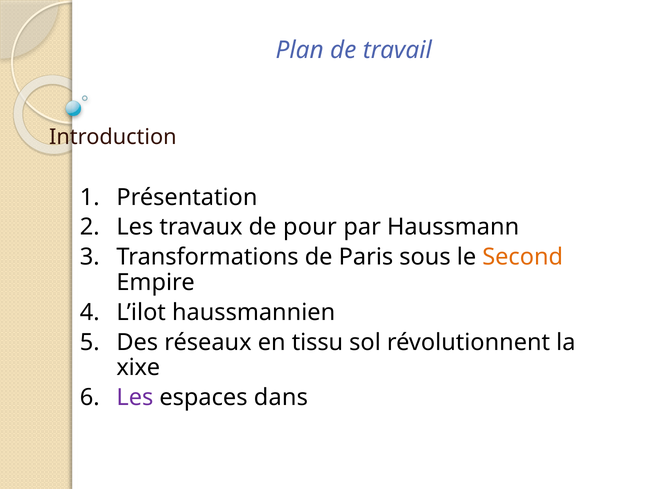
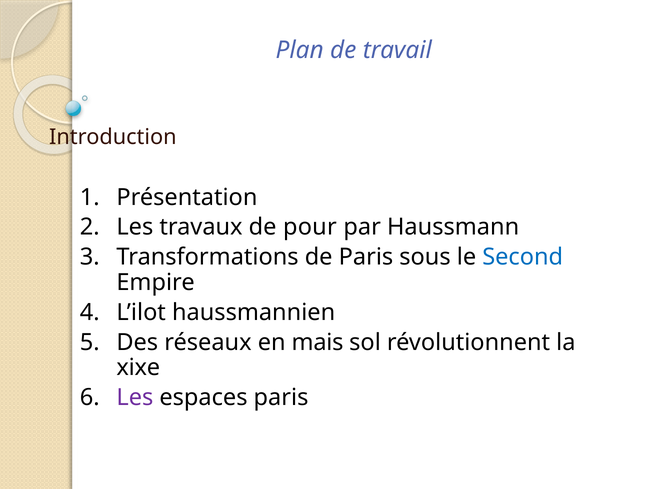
Second colour: orange -> blue (523, 257)
tissu: tissu -> mais (318, 342)
espaces dans: dans -> paris (281, 398)
